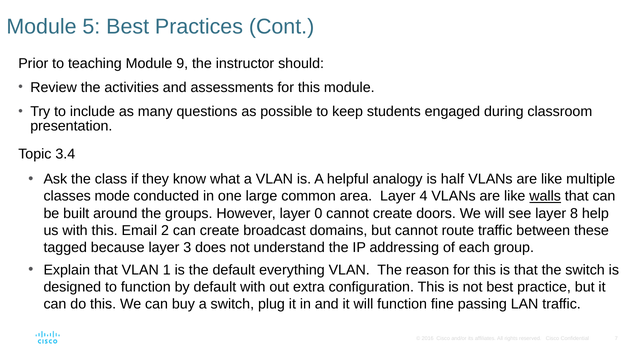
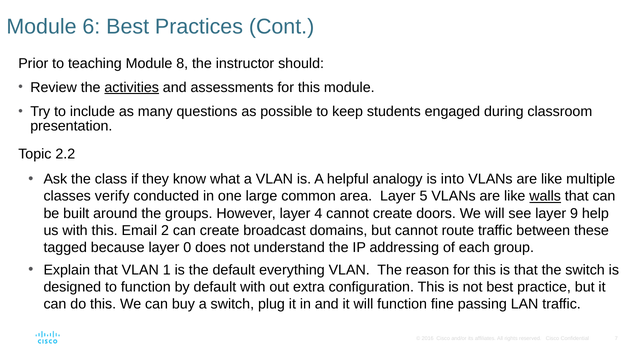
5: 5 -> 6 (91, 27)
9: 9 -> 8 (182, 63)
activities underline: none -> present (132, 88)
3.4: 3.4 -> 2.2 (65, 154)
half: half -> into (452, 179)
mode: mode -> verify (112, 196)
4: 4 -> 5 (424, 196)
0: 0 -> 4 (318, 213)
8: 8 -> 9 (574, 213)
3: 3 -> 0 (187, 248)
